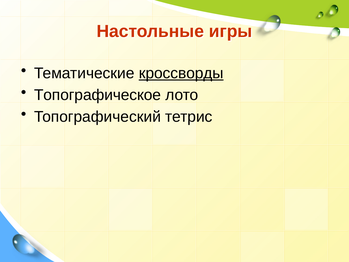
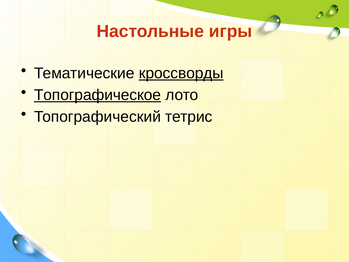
Топографическое underline: none -> present (98, 95)
